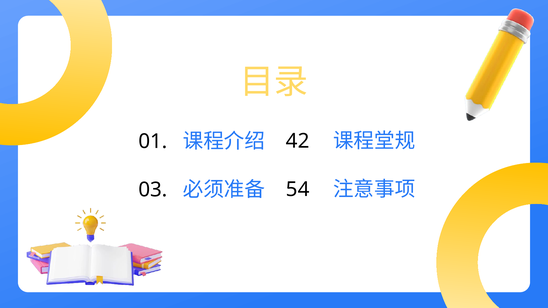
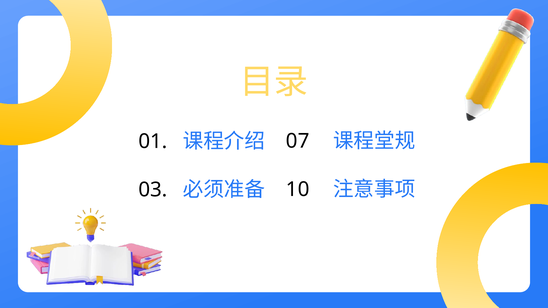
42: 42 -> 07 (298, 141)
54: 54 -> 10 (298, 190)
